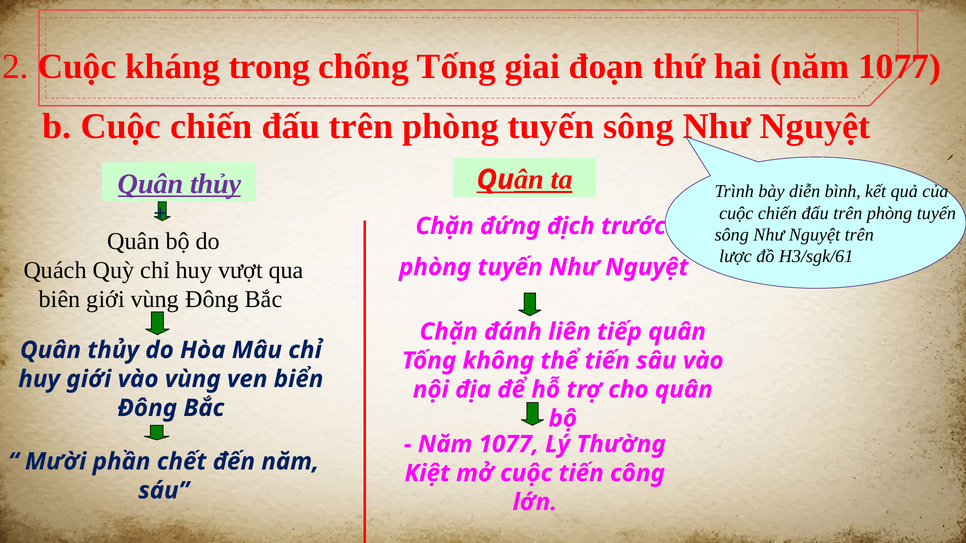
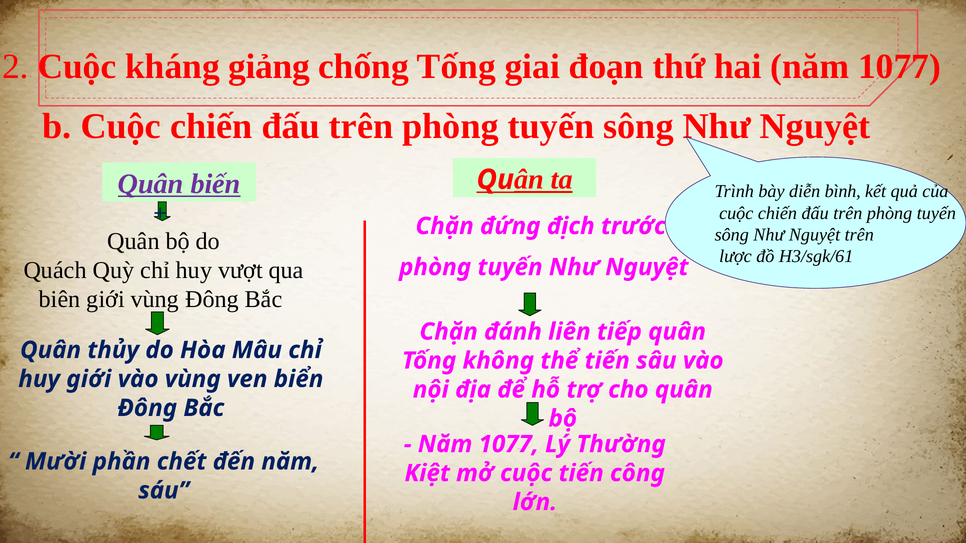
trong: trong -> giảng (269, 66)
thủy: thủy -> biến (216, 184)
